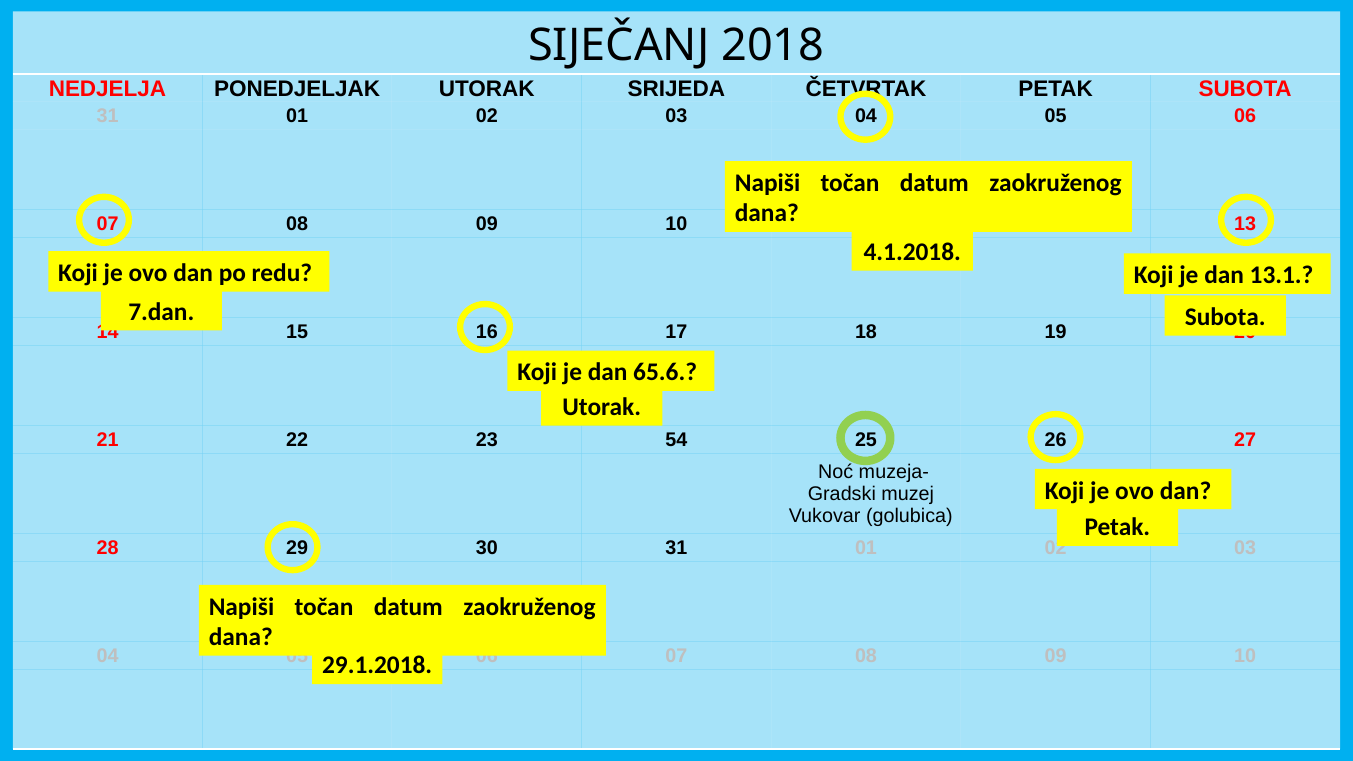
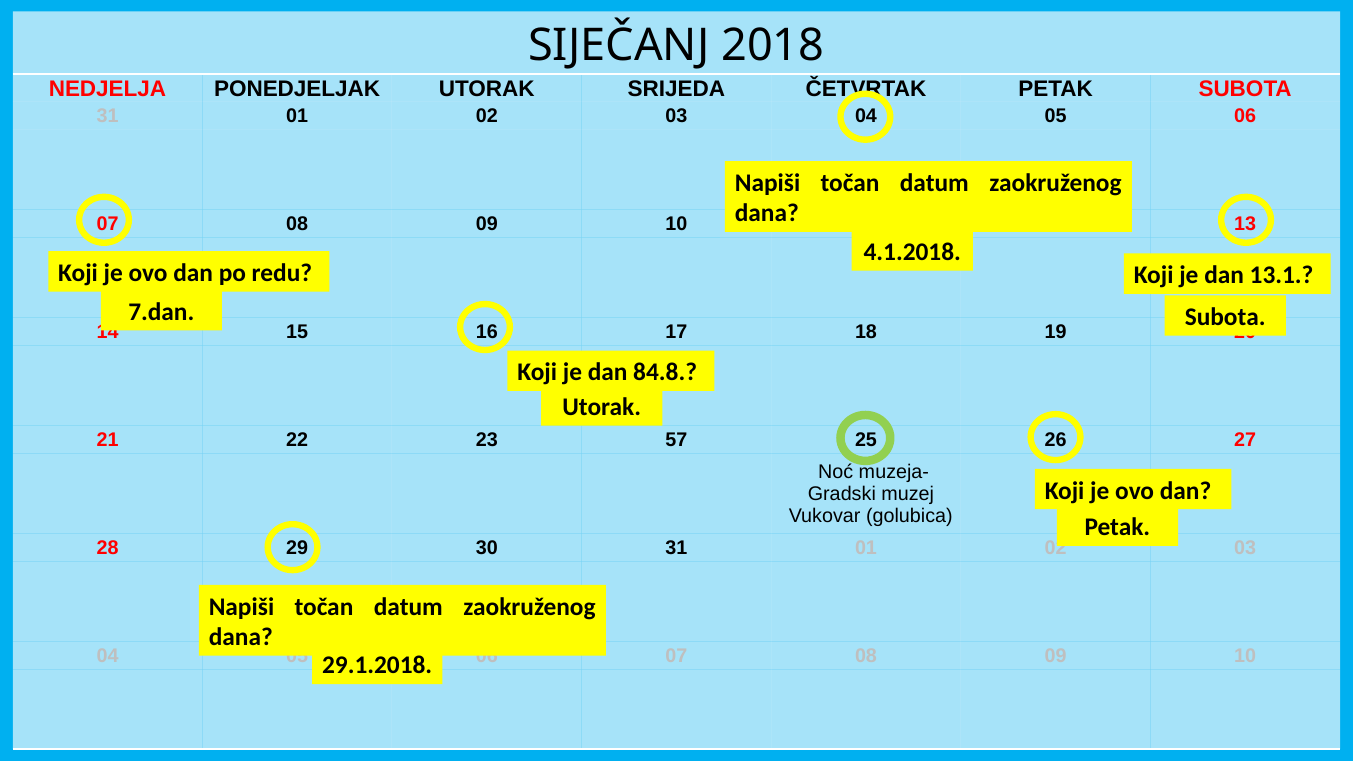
65.6: 65.6 -> 84.8 (665, 373)
54: 54 -> 57 (676, 440)
